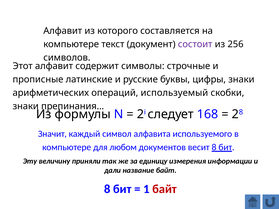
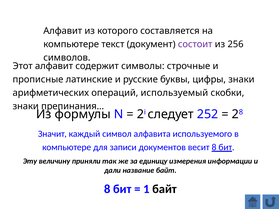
168: 168 -> 252 (208, 114)
любом: любом -> записи (123, 147)
байт colour: red -> black (165, 189)
